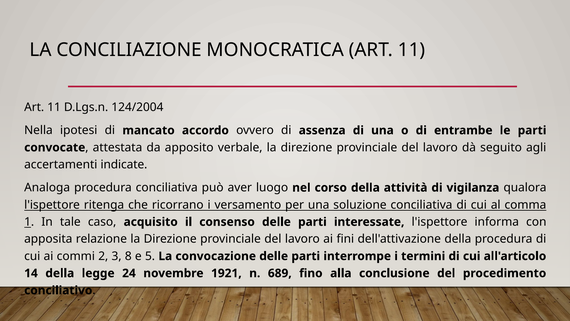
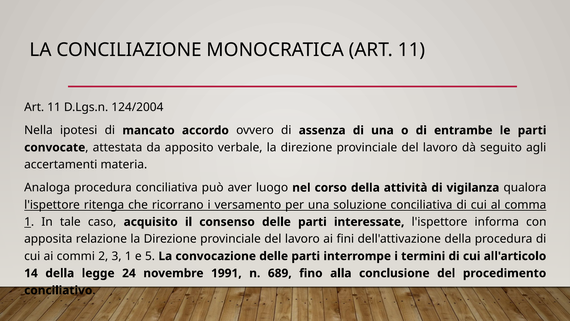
indicate: indicate -> materia (124, 164)
3 8: 8 -> 1 (128, 256)
1921: 1921 -> 1991 (226, 273)
